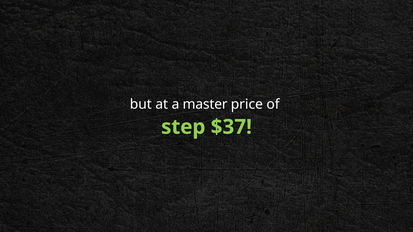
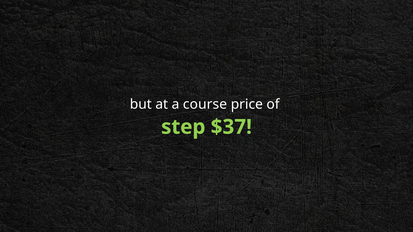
master: master -> course (205, 104)
